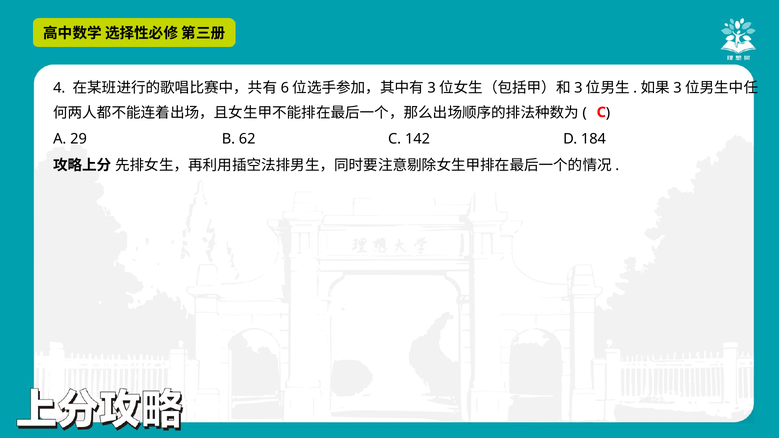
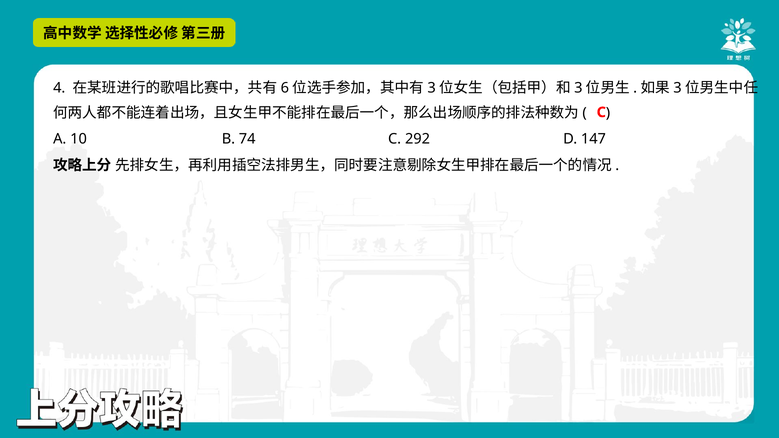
29: 29 -> 10 (79, 139)
62: 62 -> 74 (247, 139)
142: 142 -> 292 (418, 139)
184: 184 -> 147 (593, 139)
